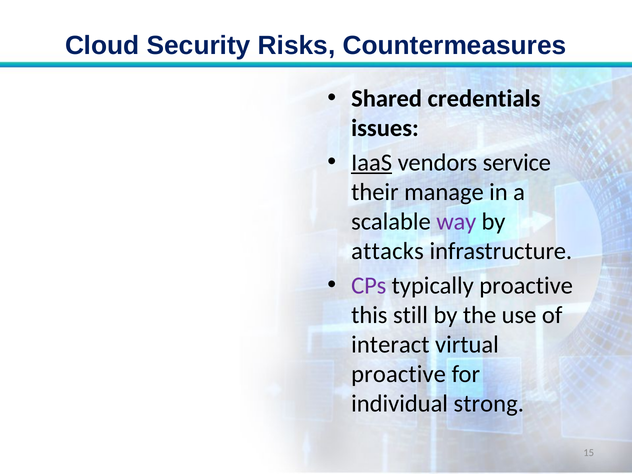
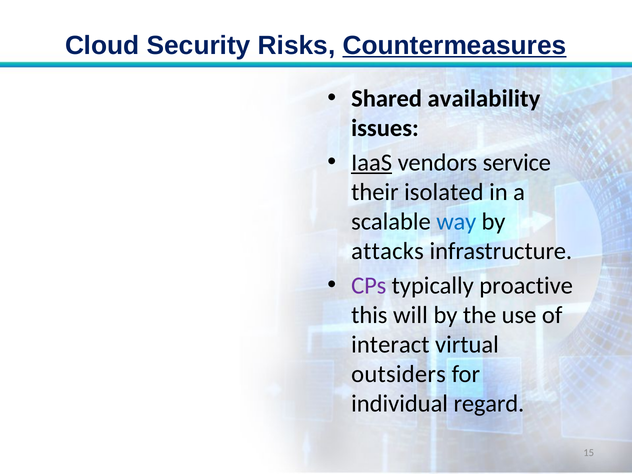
Countermeasures underline: none -> present (455, 46)
credentials: credentials -> availability (484, 99)
manage: manage -> isolated (444, 192)
way colour: purple -> blue (456, 222)
still: still -> will (410, 315)
proactive: proactive -> outsiders (399, 374)
strong: strong -> regard (489, 404)
